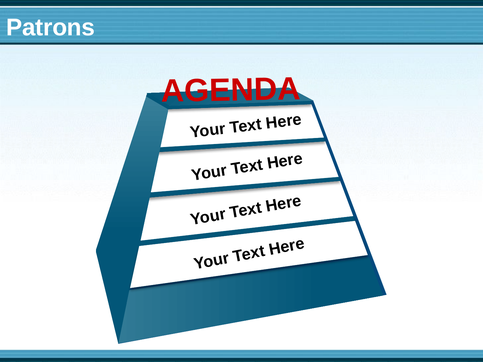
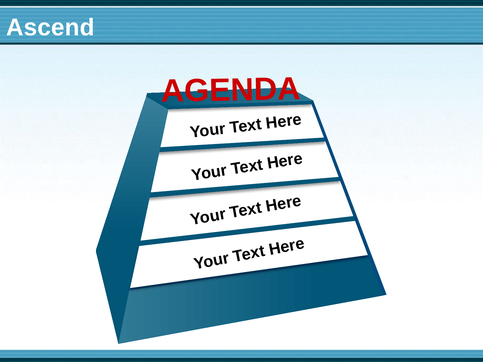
Patrons: Patrons -> Ascend (50, 28)
